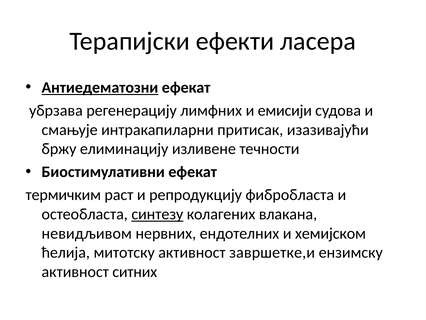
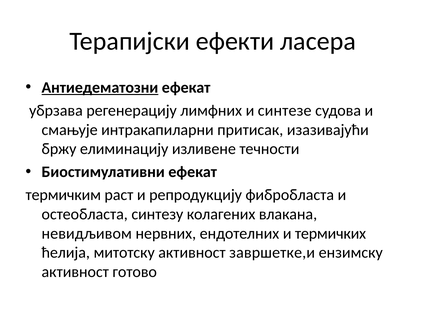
емисији: емисији -> синтезе (285, 110)
синтезу underline: present -> none (157, 214)
хемијском: хемијском -> термичких (331, 233)
ситних: ситних -> готово (135, 271)
